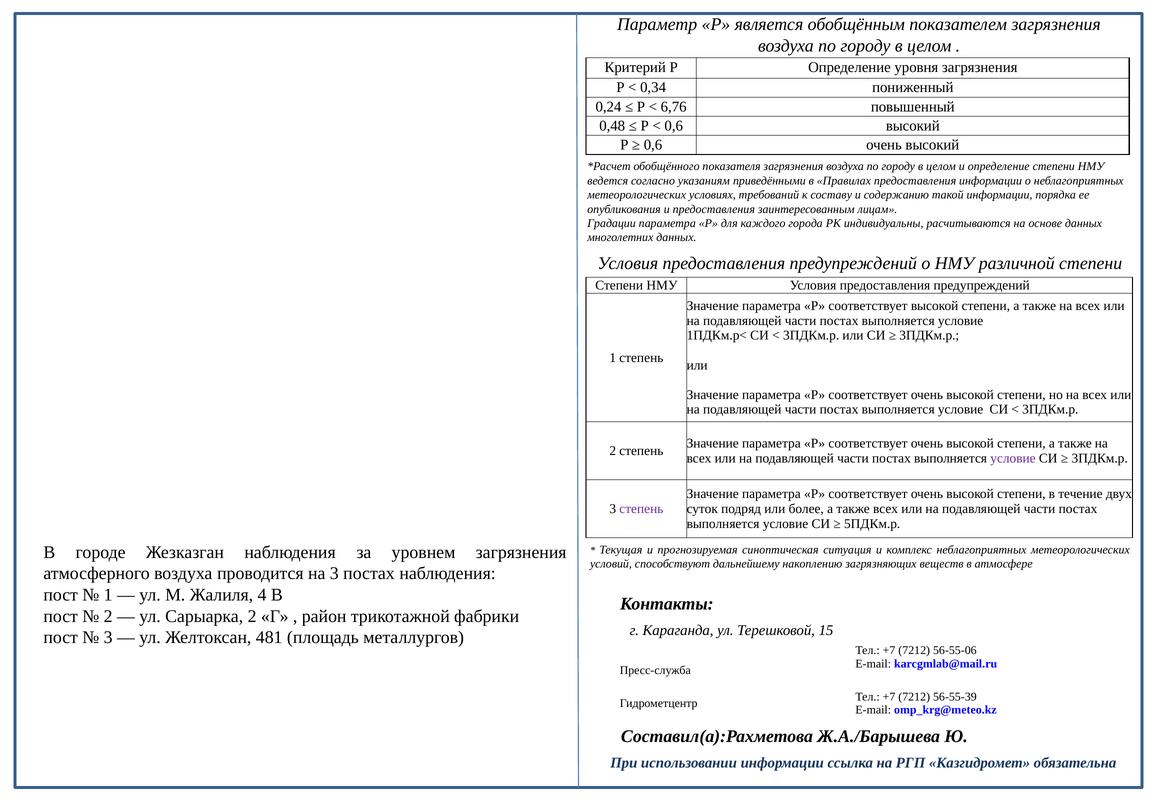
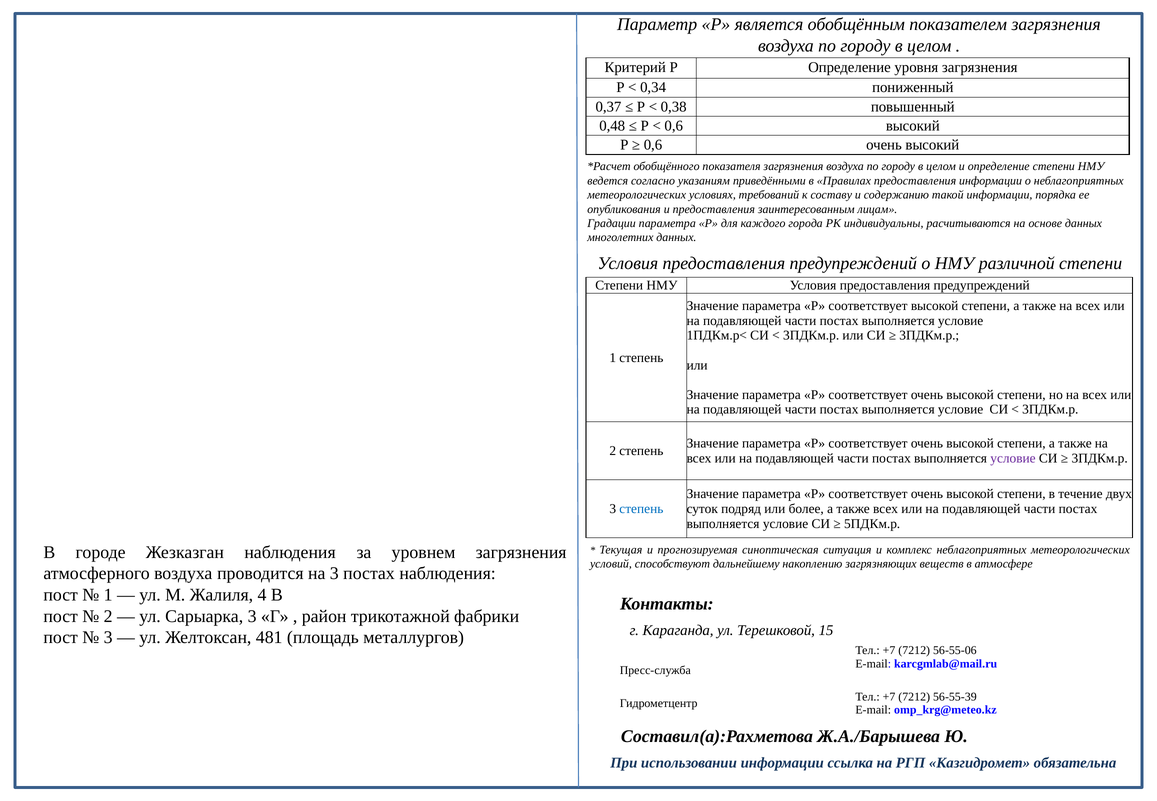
0,24: 0,24 -> 0,37 (608, 107)
6,76: 6,76 -> 0,38 (674, 107)
степень colour: purple -> blue (641, 509)
Сарыарка 2: 2 -> 3 (252, 616)
